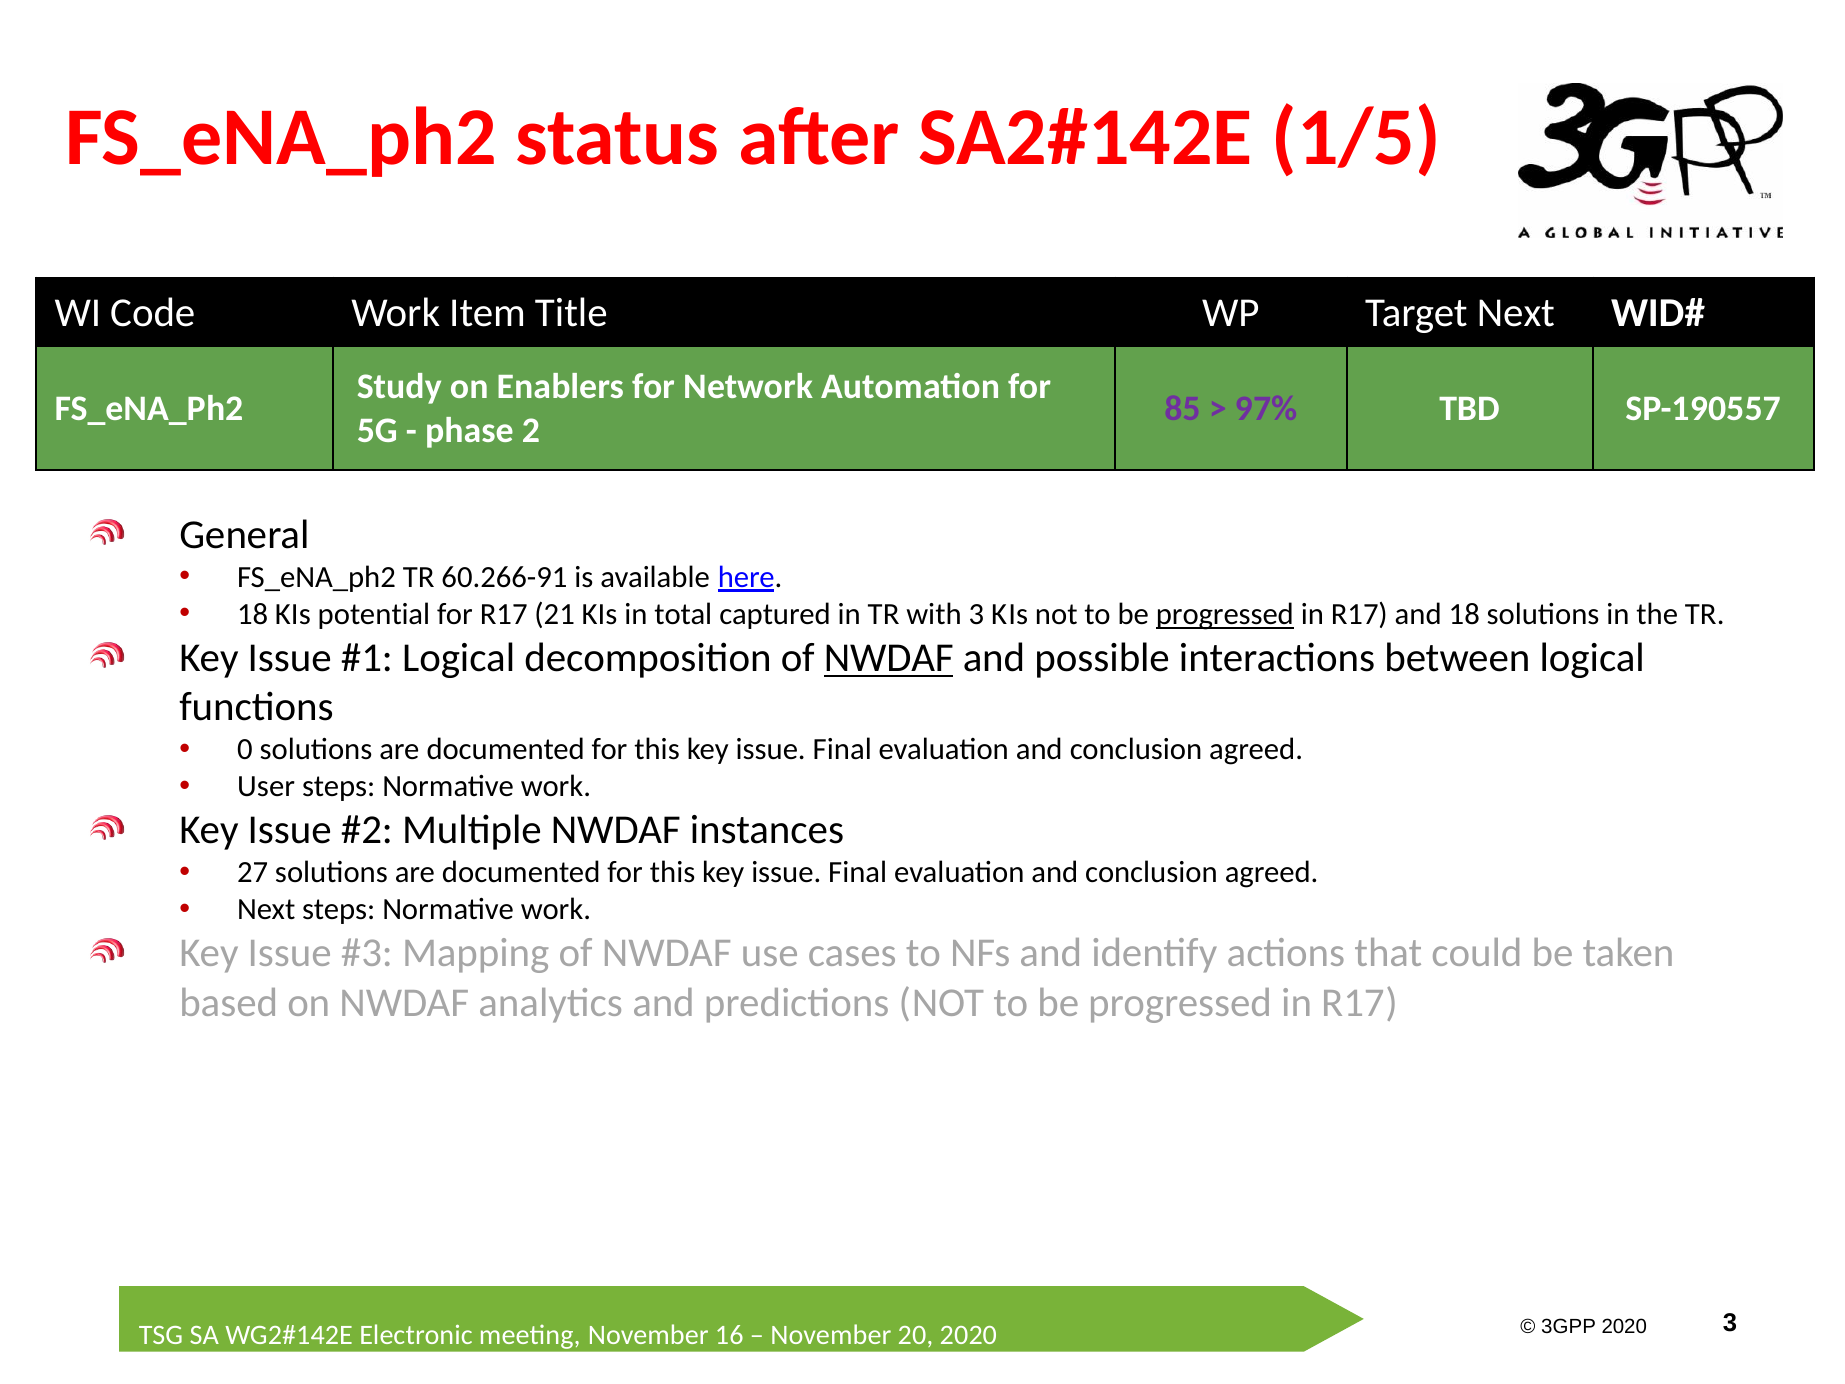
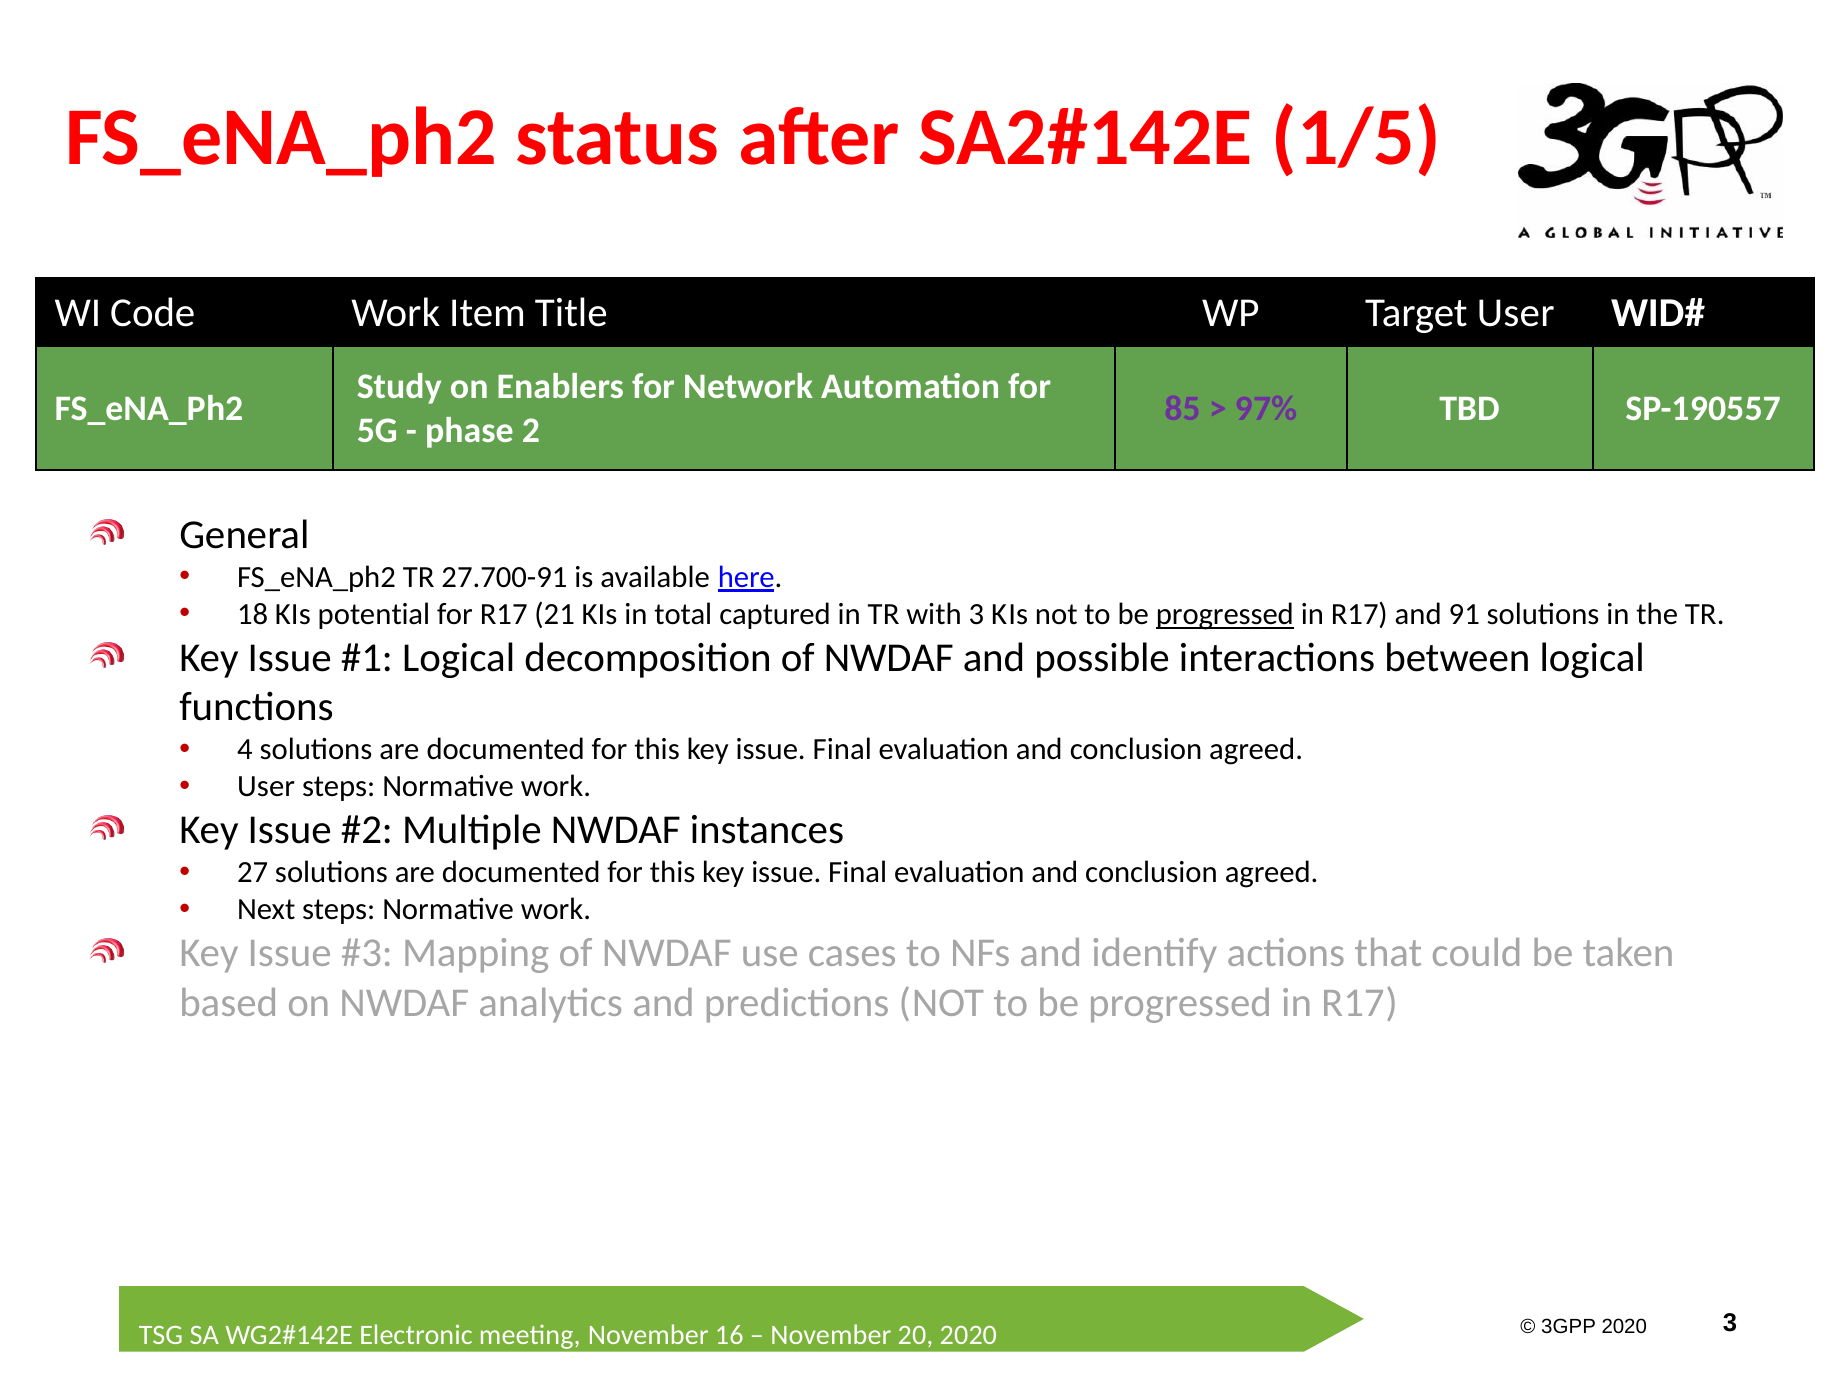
Target Next: Next -> User (1516, 312)
60.266-91: 60.266-91 -> 27.700-91 (504, 577)
and 18: 18 -> 91 (1464, 614)
NWDAF underline: present -> none (889, 658)
0: 0 -> 4 (245, 750)
